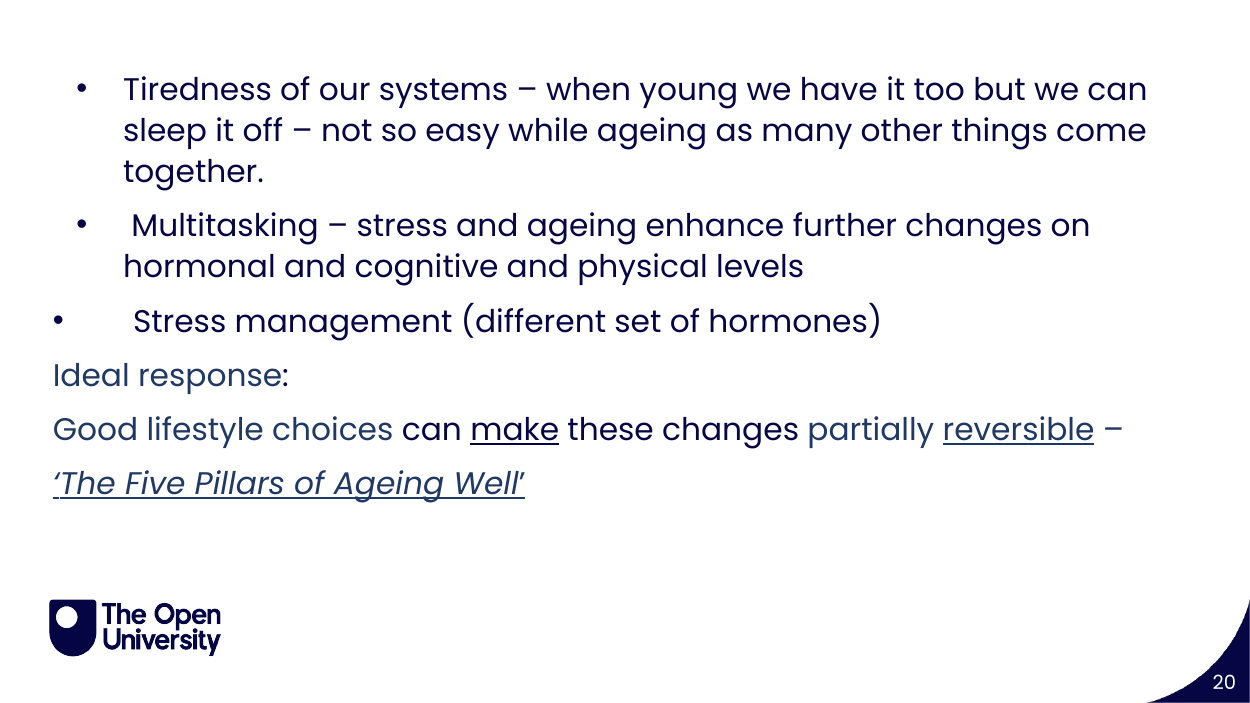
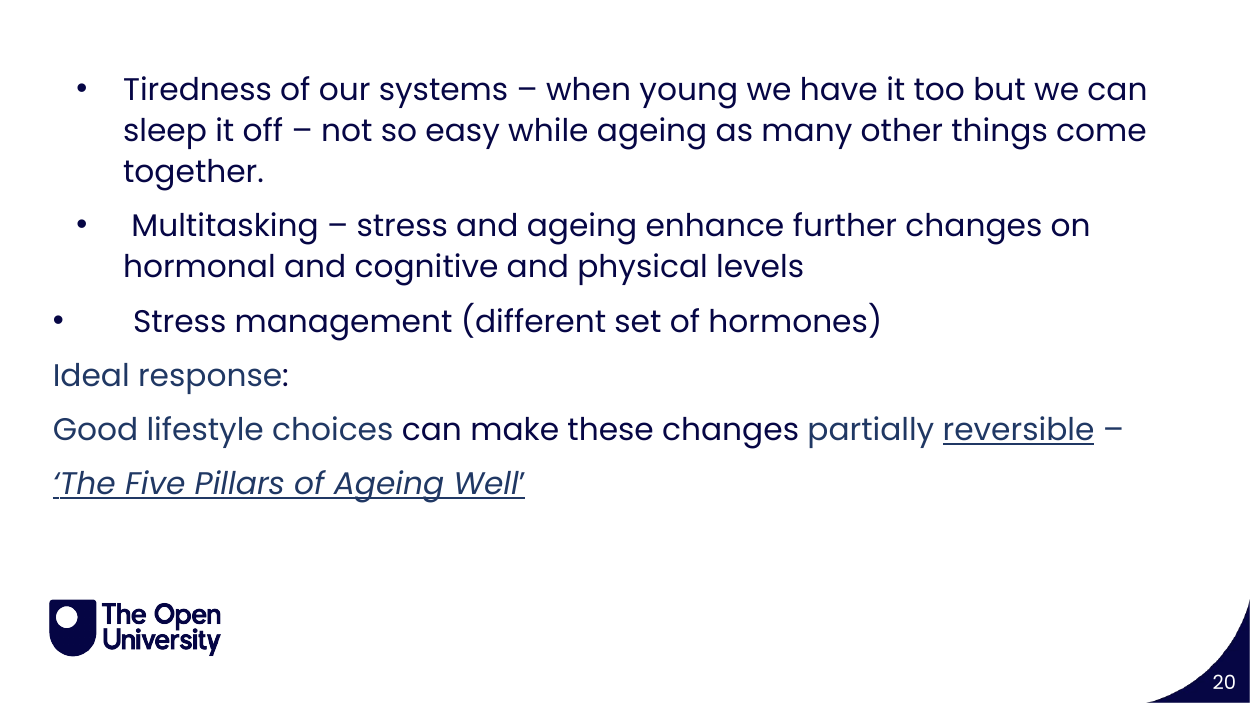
make underline: present -> none (515, 430)
